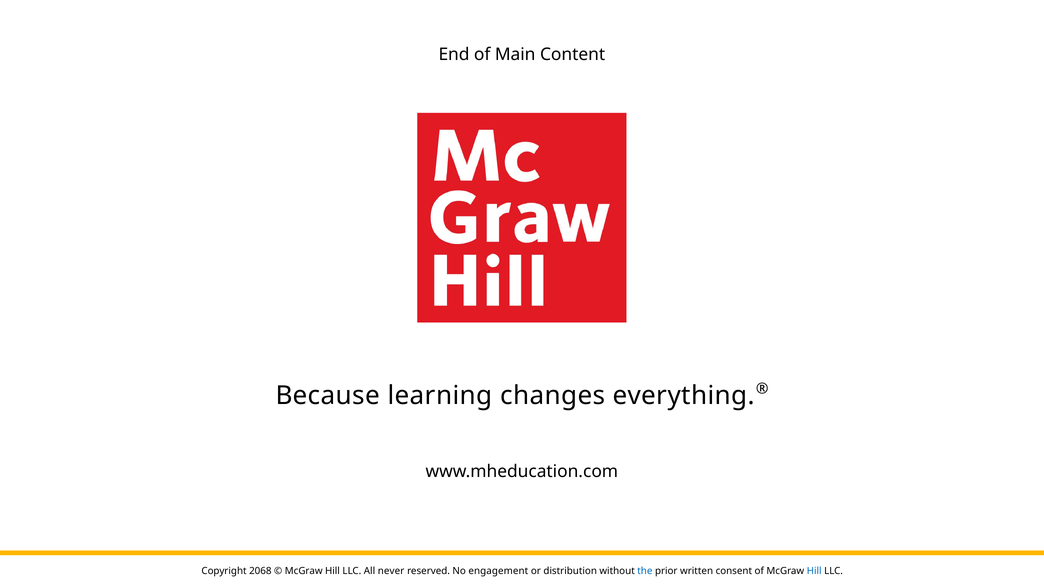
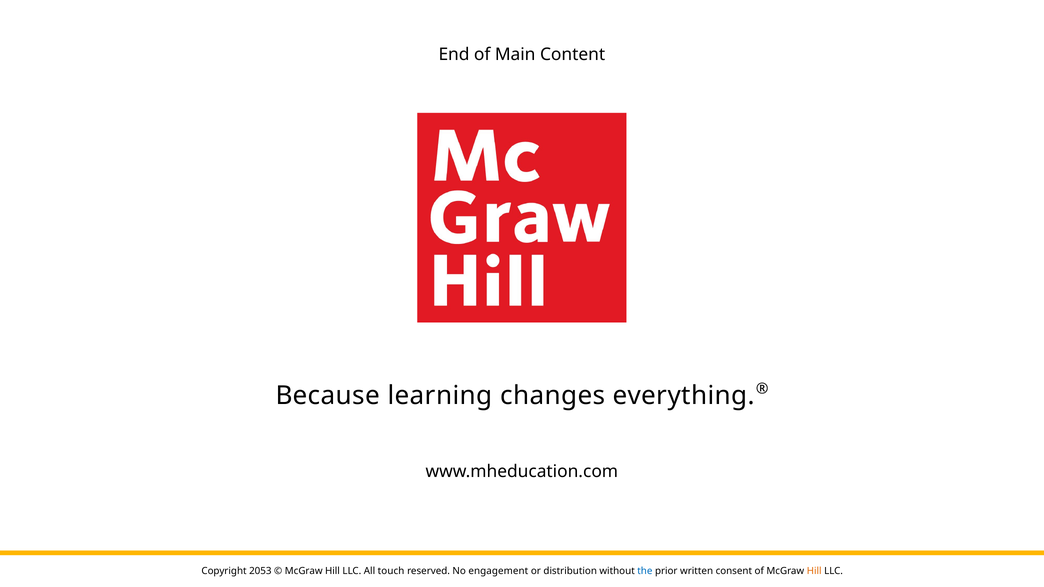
2068: 2068 -> 2053 (260, 571)
never: never -> touch (391, 571)
Hill colour: blue -> orange (814, 571)
